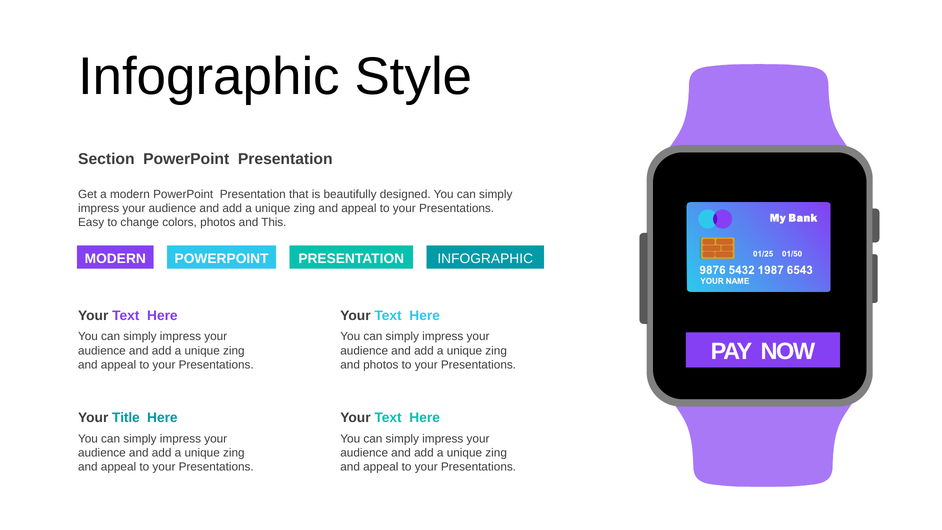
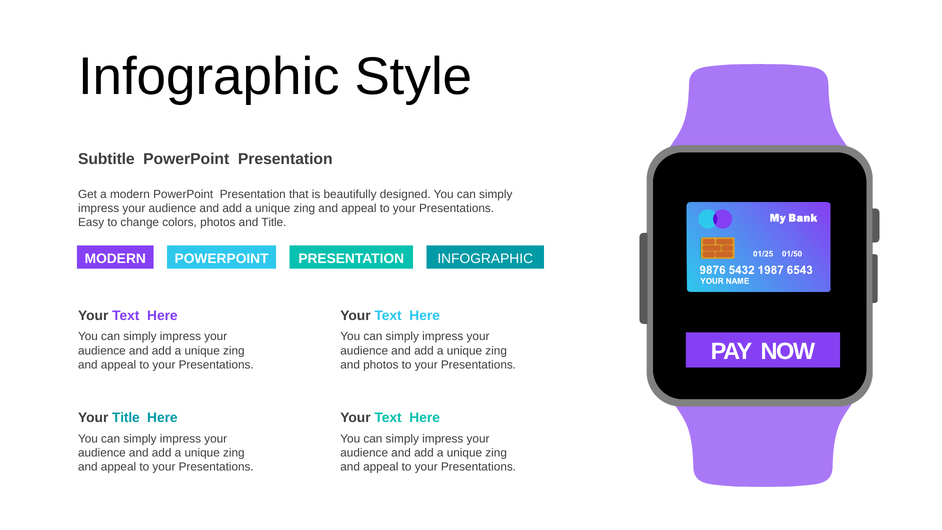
Section: Section -> Subtitle (106, 159)
and This: This -> Title (274, 223)
